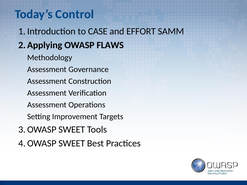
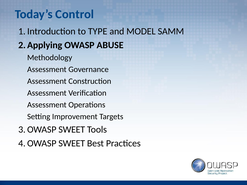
CASE: CASE -> TYPE (98, 31)
EFFORT: EFFORT -> MODEL (141, 31)
FLAWS: FLAWS -> ABUSE (110, 45)
